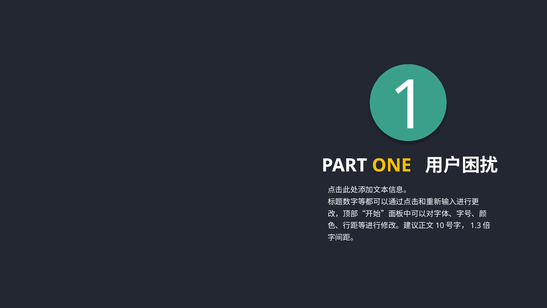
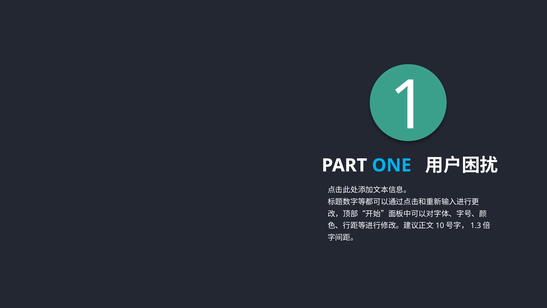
ONE colour: yellow -> light blue (392, 165)
